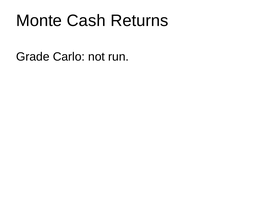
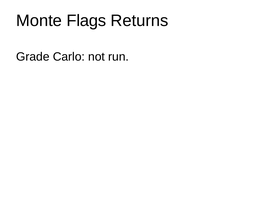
Cash: Cash -> Flags (86, 20)
